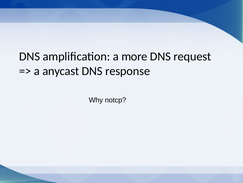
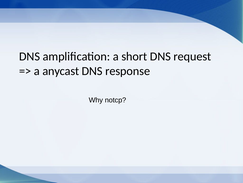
more: more -> short (134, 56)
